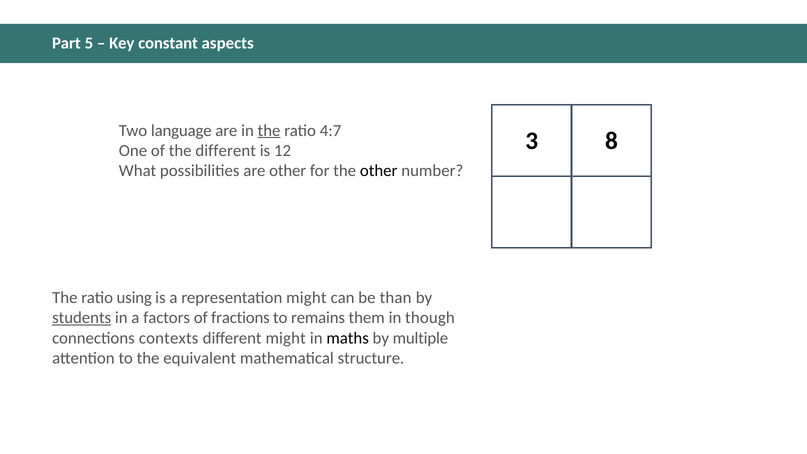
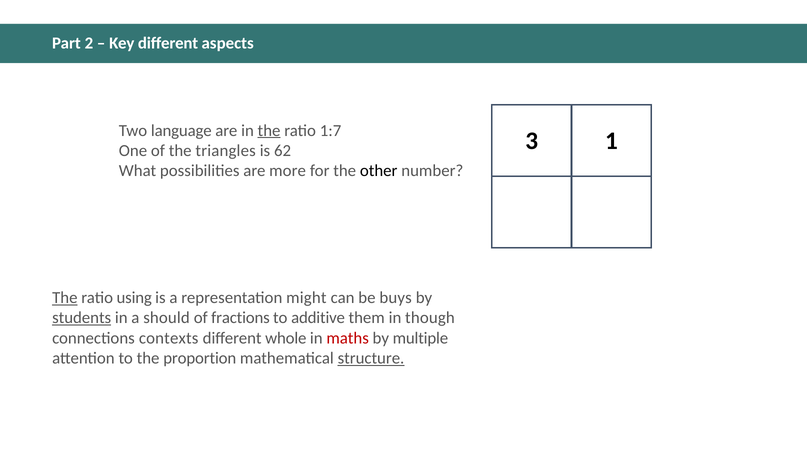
5: 5 -> 2 (89, 43)
Key constant: constant -> different (168, 43)
4:7: 4:7 -> 1:7 (331, 130)
8: 8 -> 1 (611, 141)
the different: different -> triangles (226, 151)
12: 12 -> 62 (283, 151)
are other: other -> more (288, 171)
The underline: none -> present (65, 298)
than: than -> buys (396, 298)
factors: factors -> should (167, 318)
remains: remains -> additive (318, 318)
different might: might -> whole (286, 338)
maths colour: black -> red (348, 338)
equivalent: equivalent -> proportion (200, 358)
structure underline: none -> present (371, 358)
